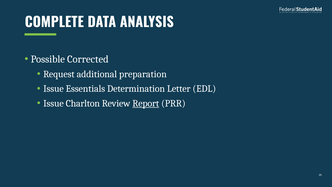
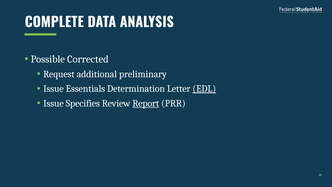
preparation: preparation -> preliminary (143, 74)
EDL underline: none -> present (204, 89)
Charlton: Charlton -> Specifies (83, 103)
